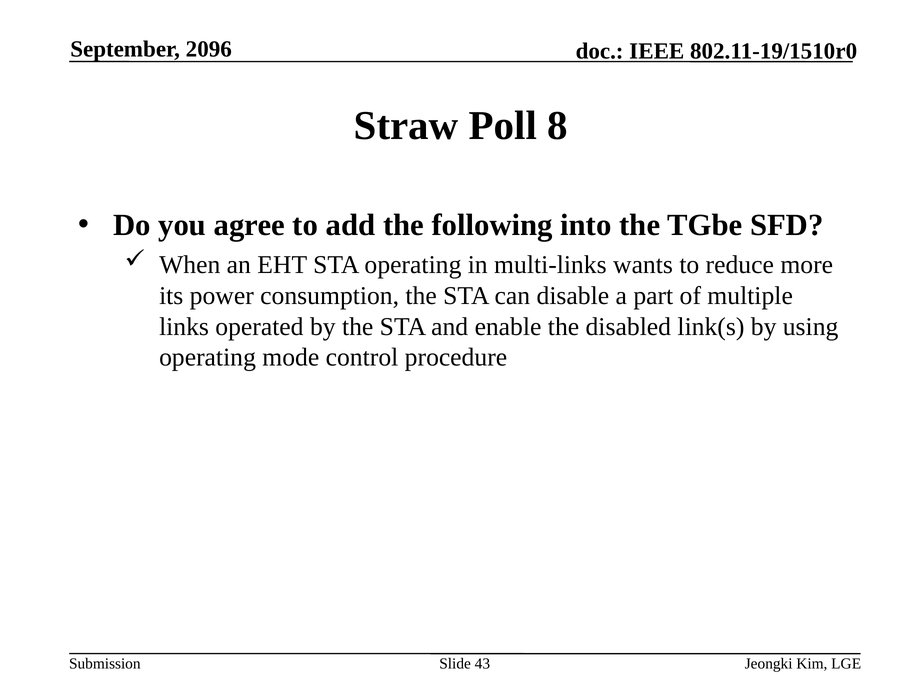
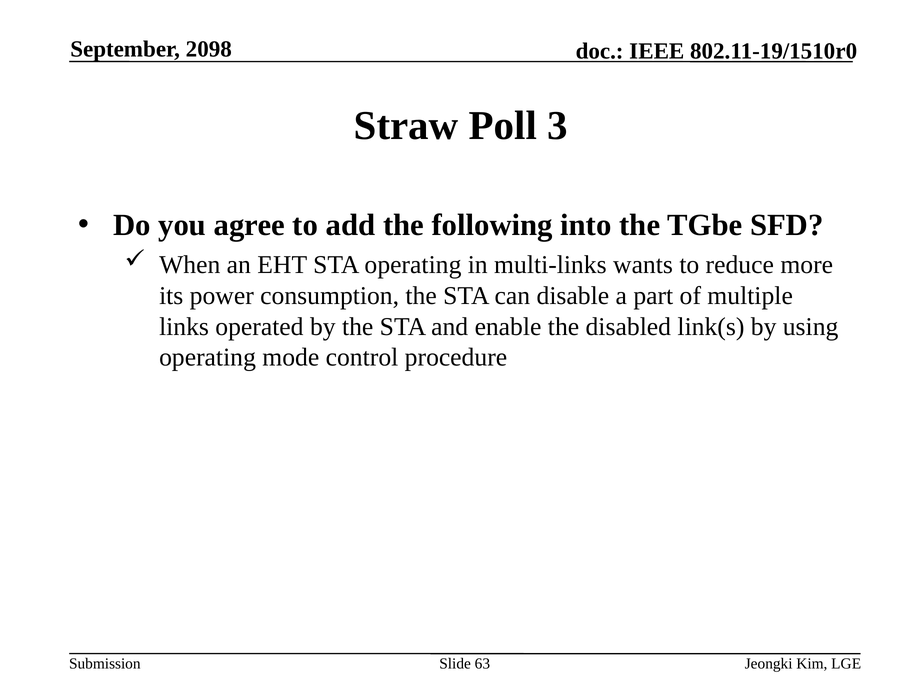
2096: 2096 -> 2098 (209, 49)
8: 8 -> 3 (558, 126)
43: 43 -> 63 (482, 663)
